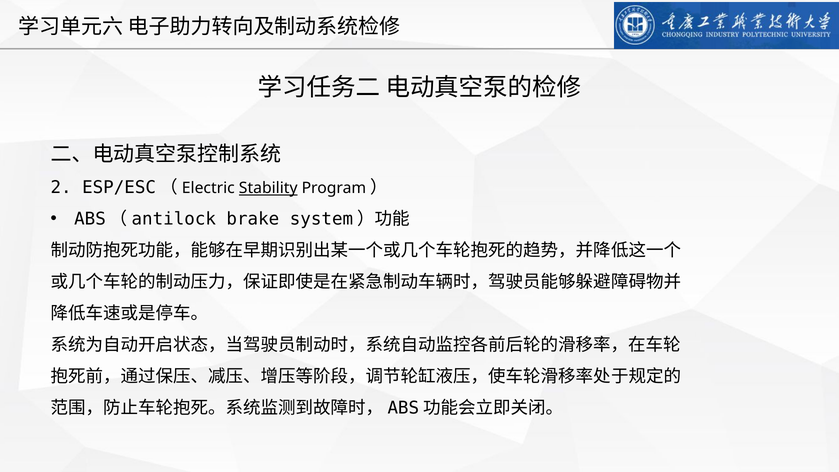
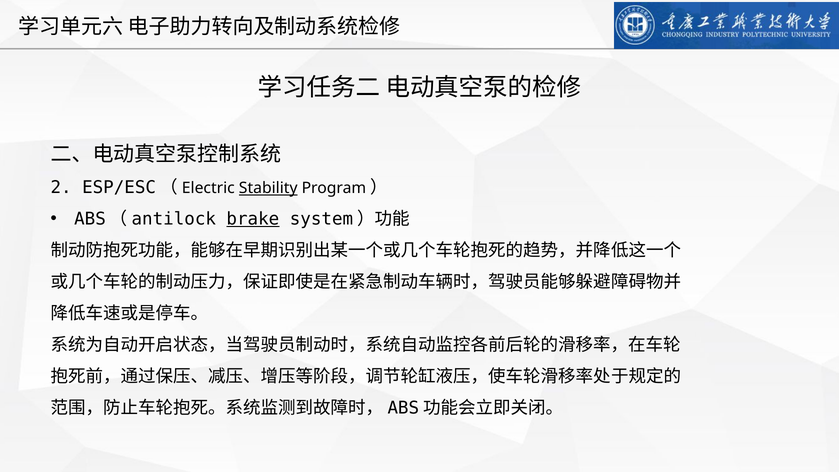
brake underline: none -> present (253, 219)
